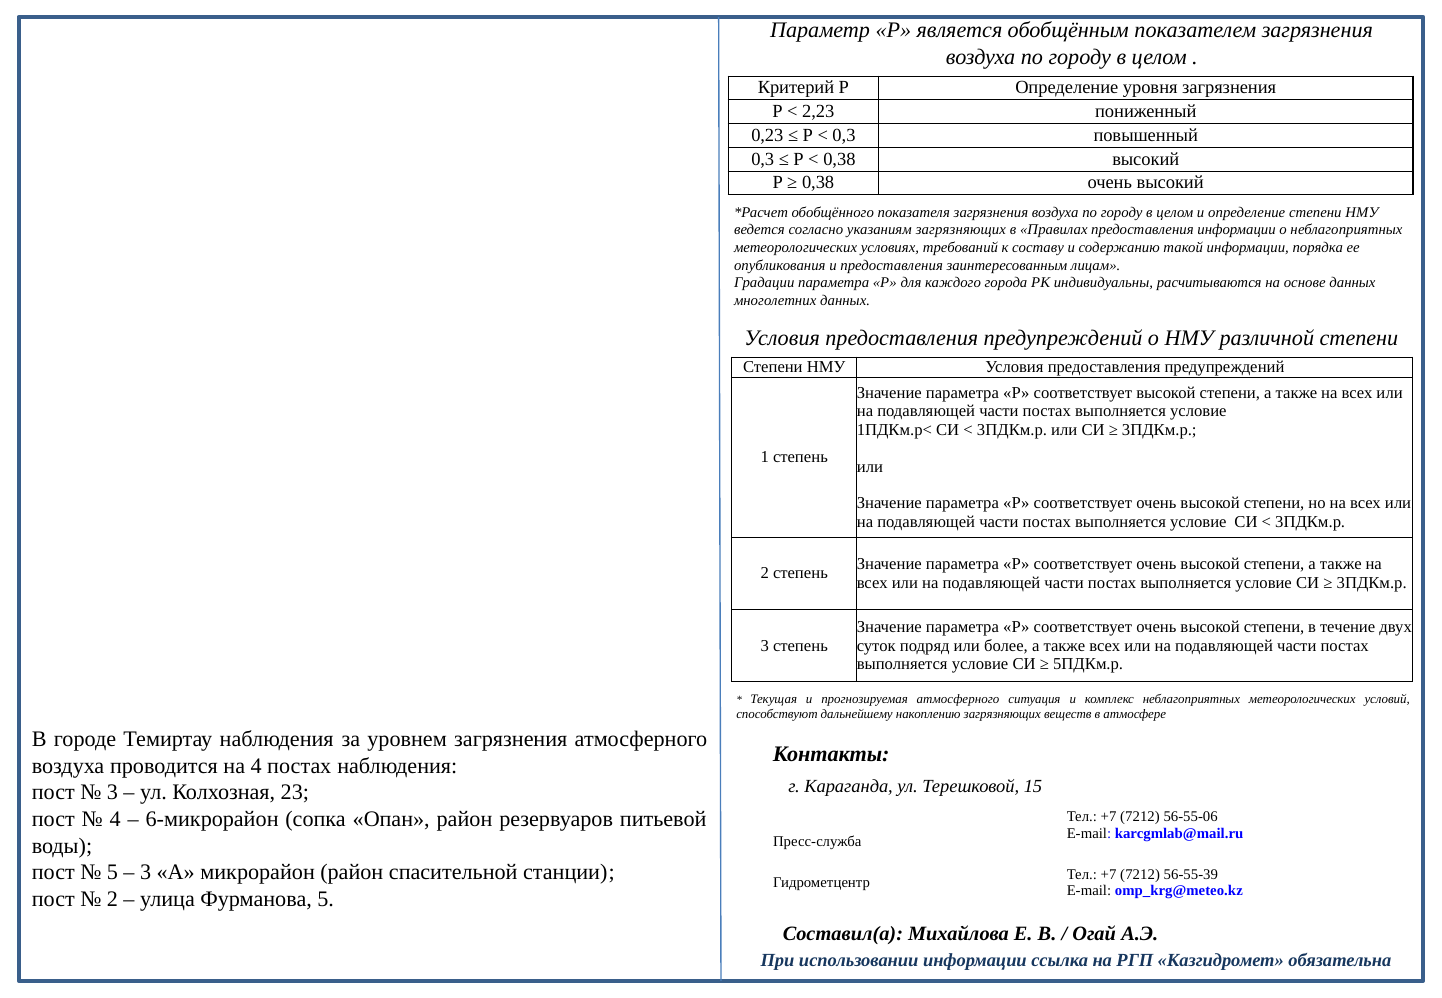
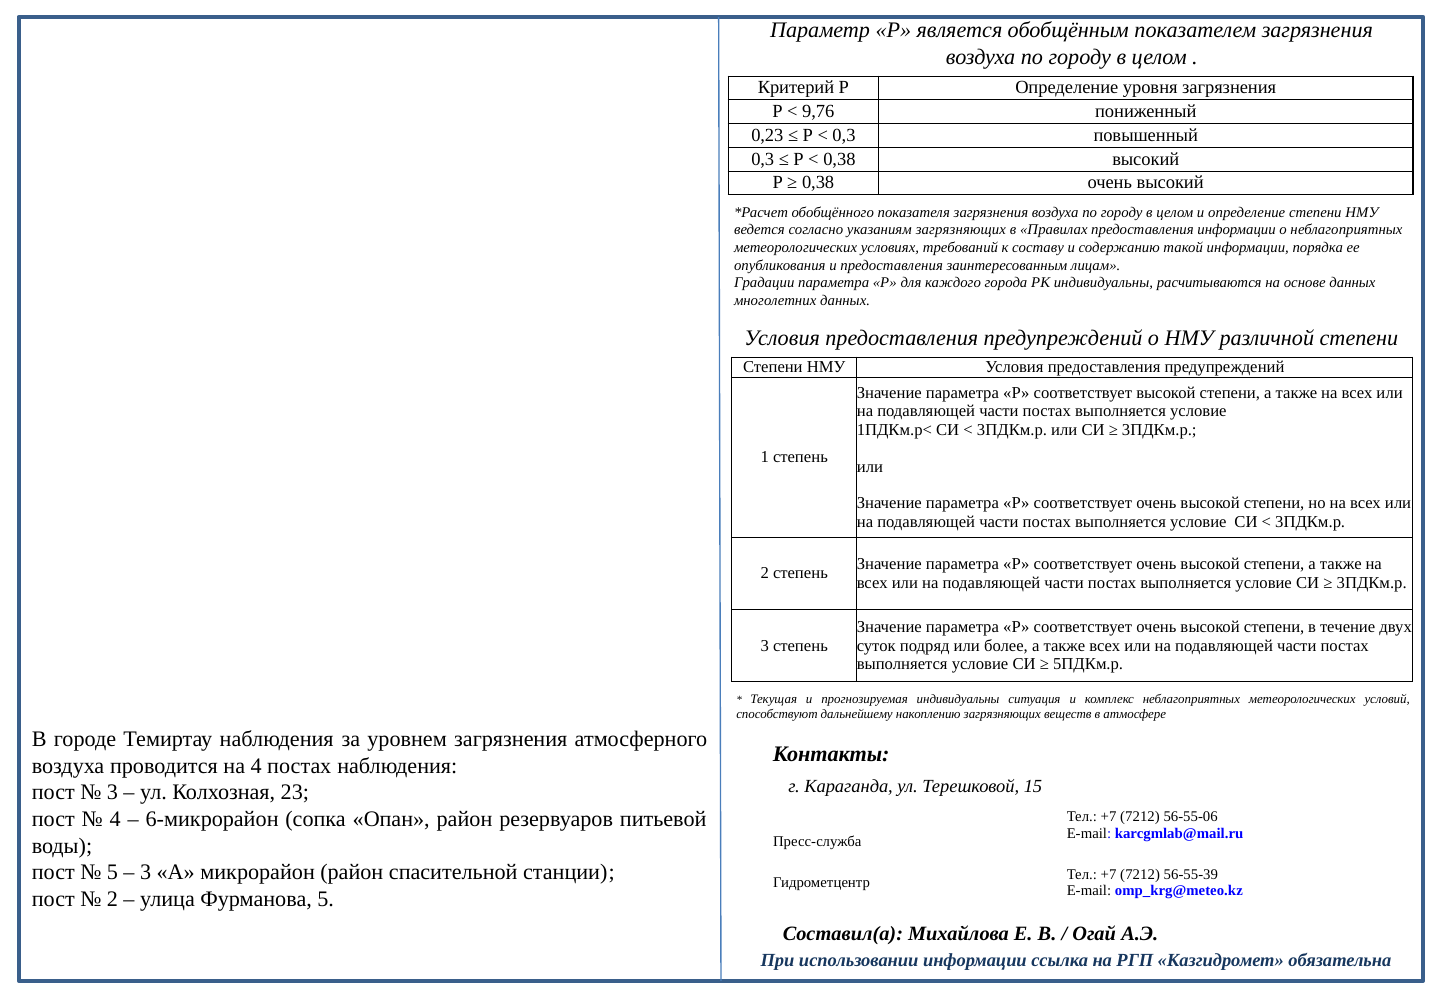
2,23: 2,23 -> 9,76 (818, 111)
прогнозируемая атмосферного: атмосферного -> индивидуальны (958, 699)
